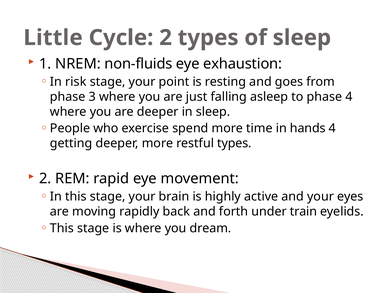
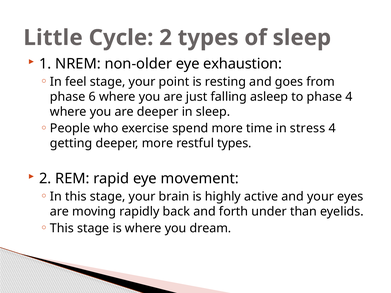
non-fluids: non-fluids -> non-older (138, 64)
risk: risk -> feel (76, 82)
3: 3 -> 6 (92, 97)
hands: hands -> stress (308, 128)
train: train -> than (303, 212)
